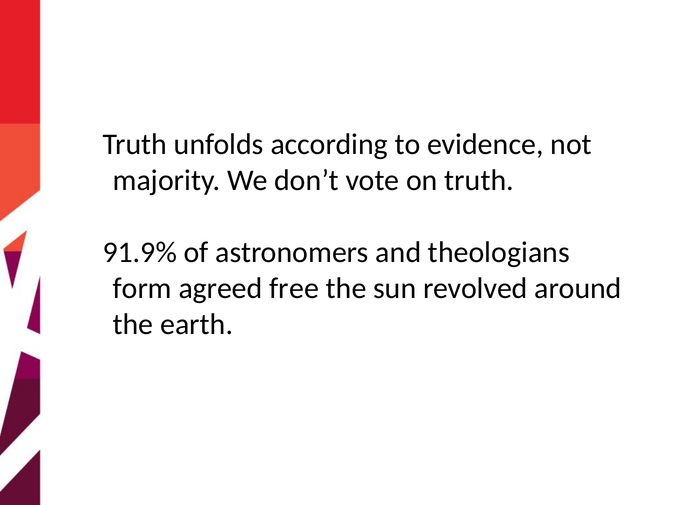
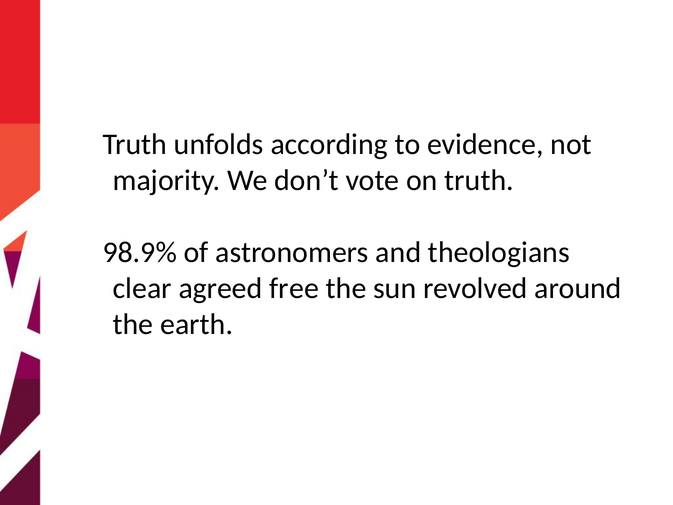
91.9%: 91.9% -> 98.9% (140, 252)
form: form -> clear (142, 288)
